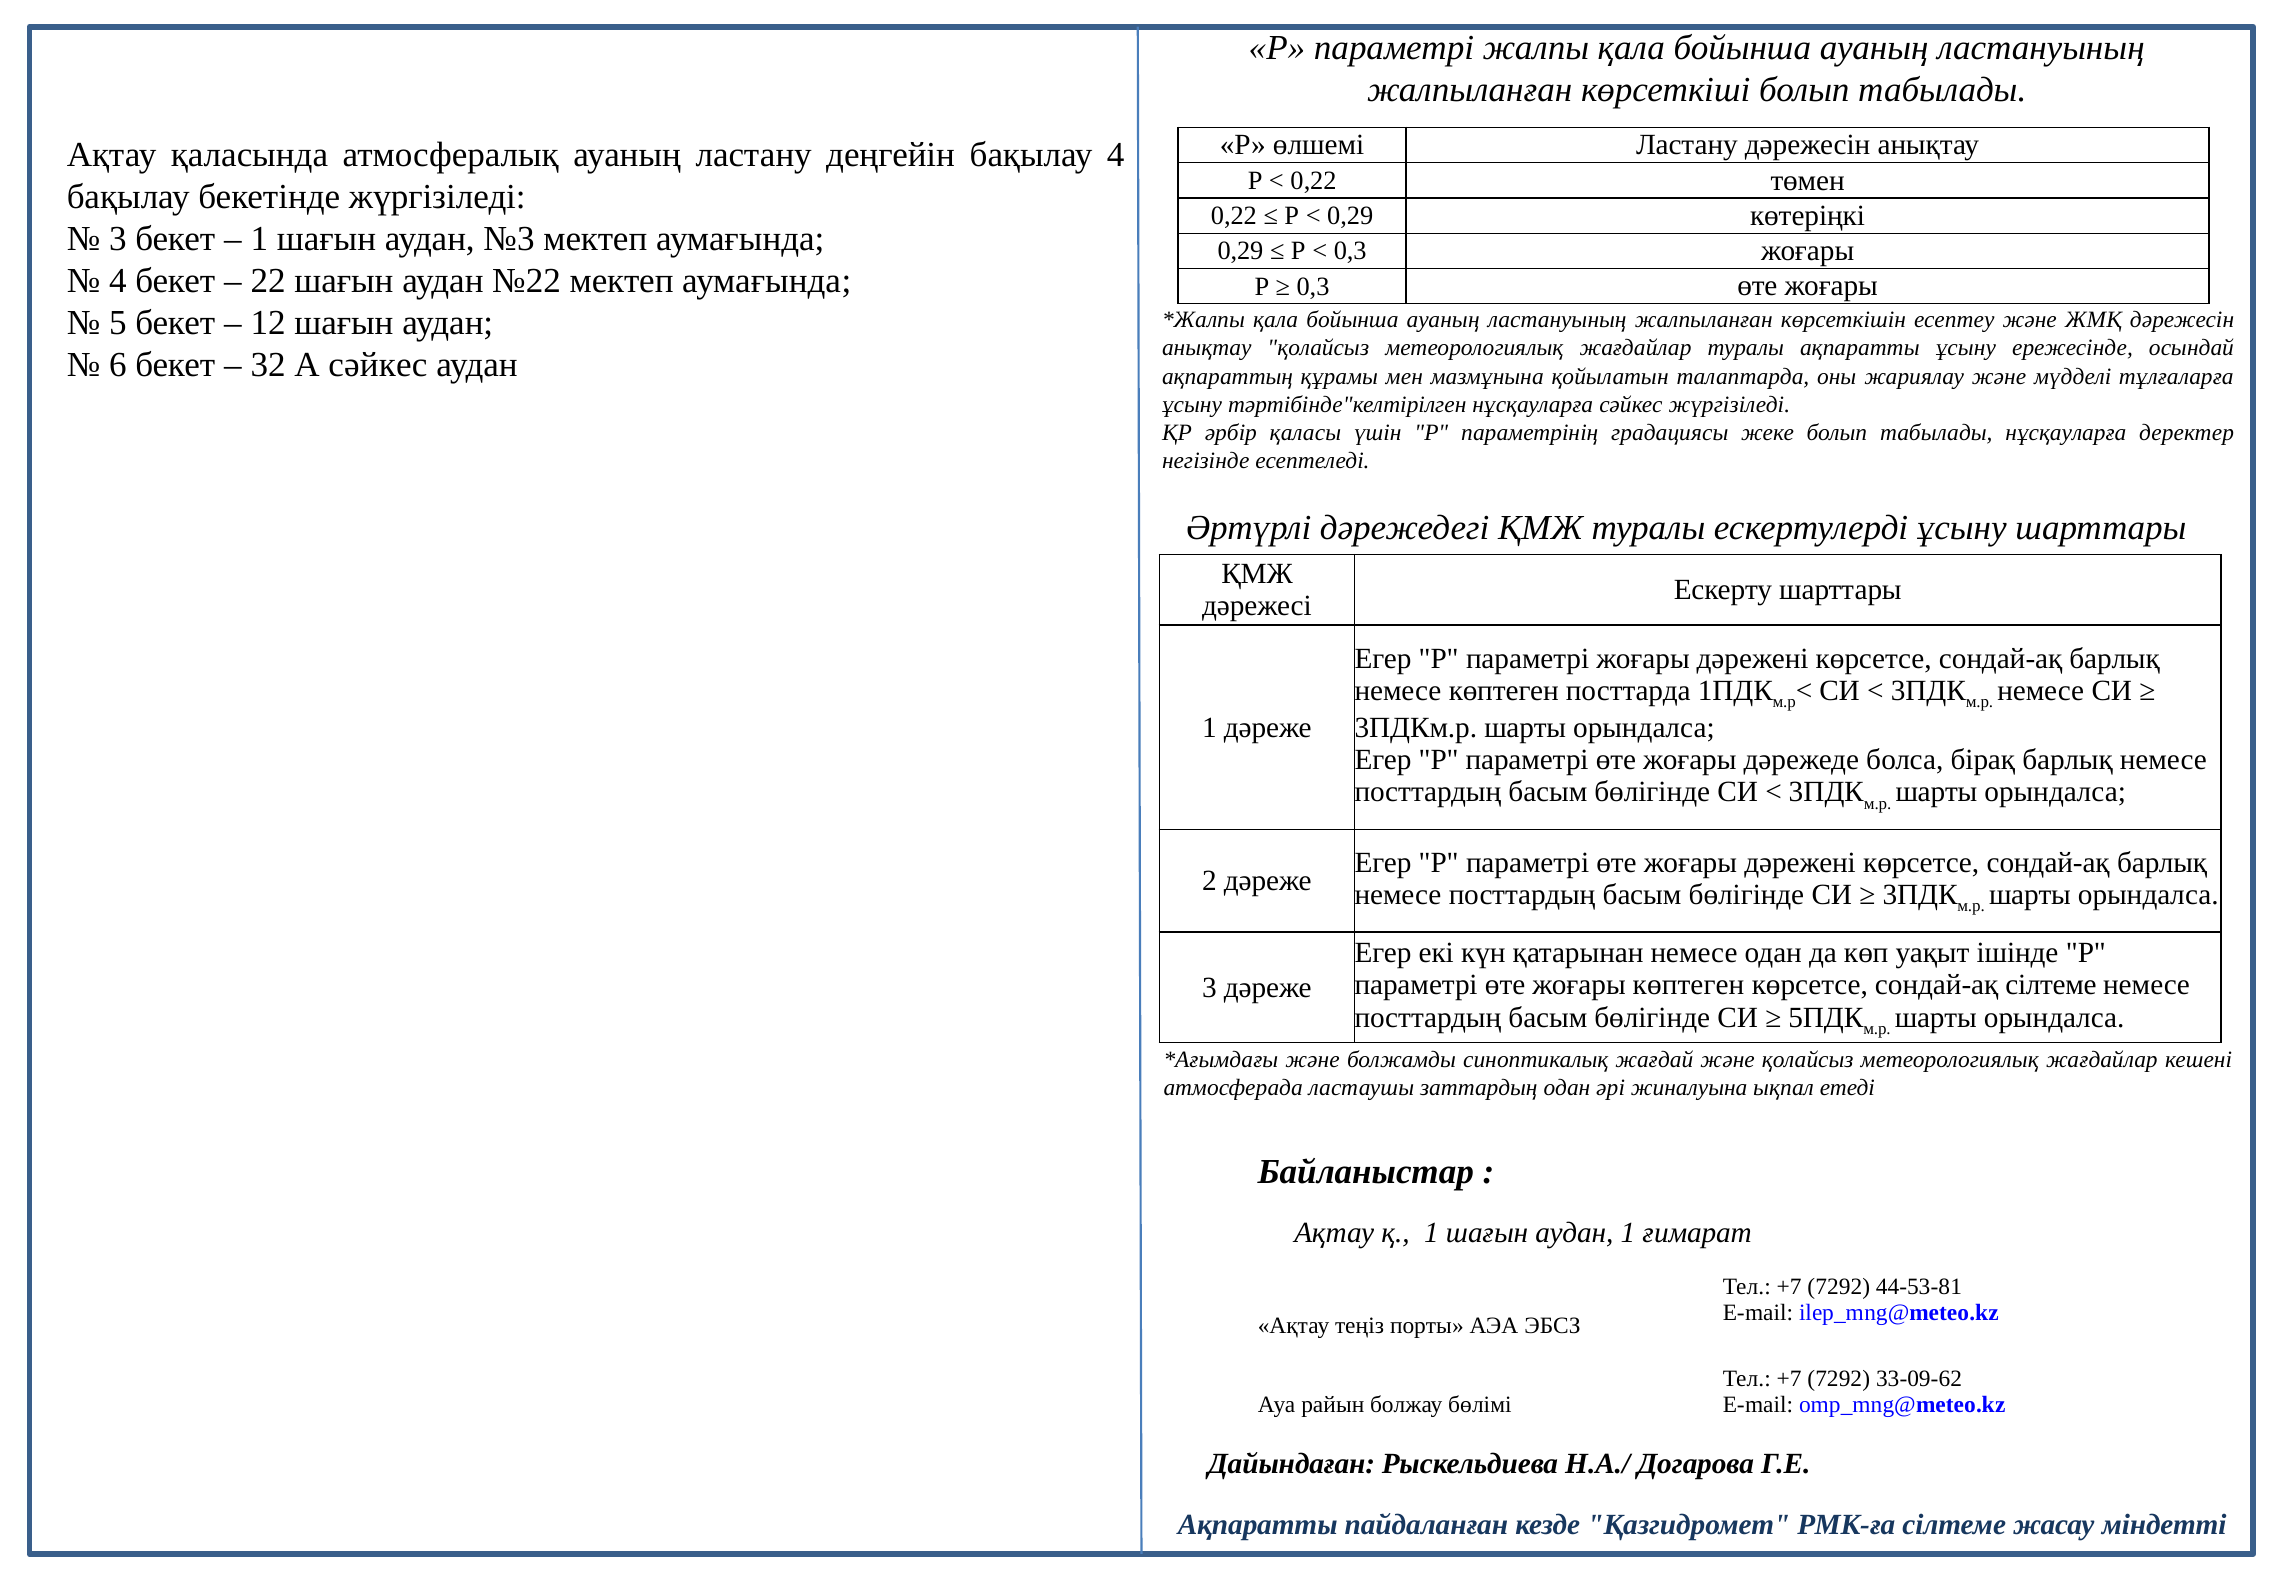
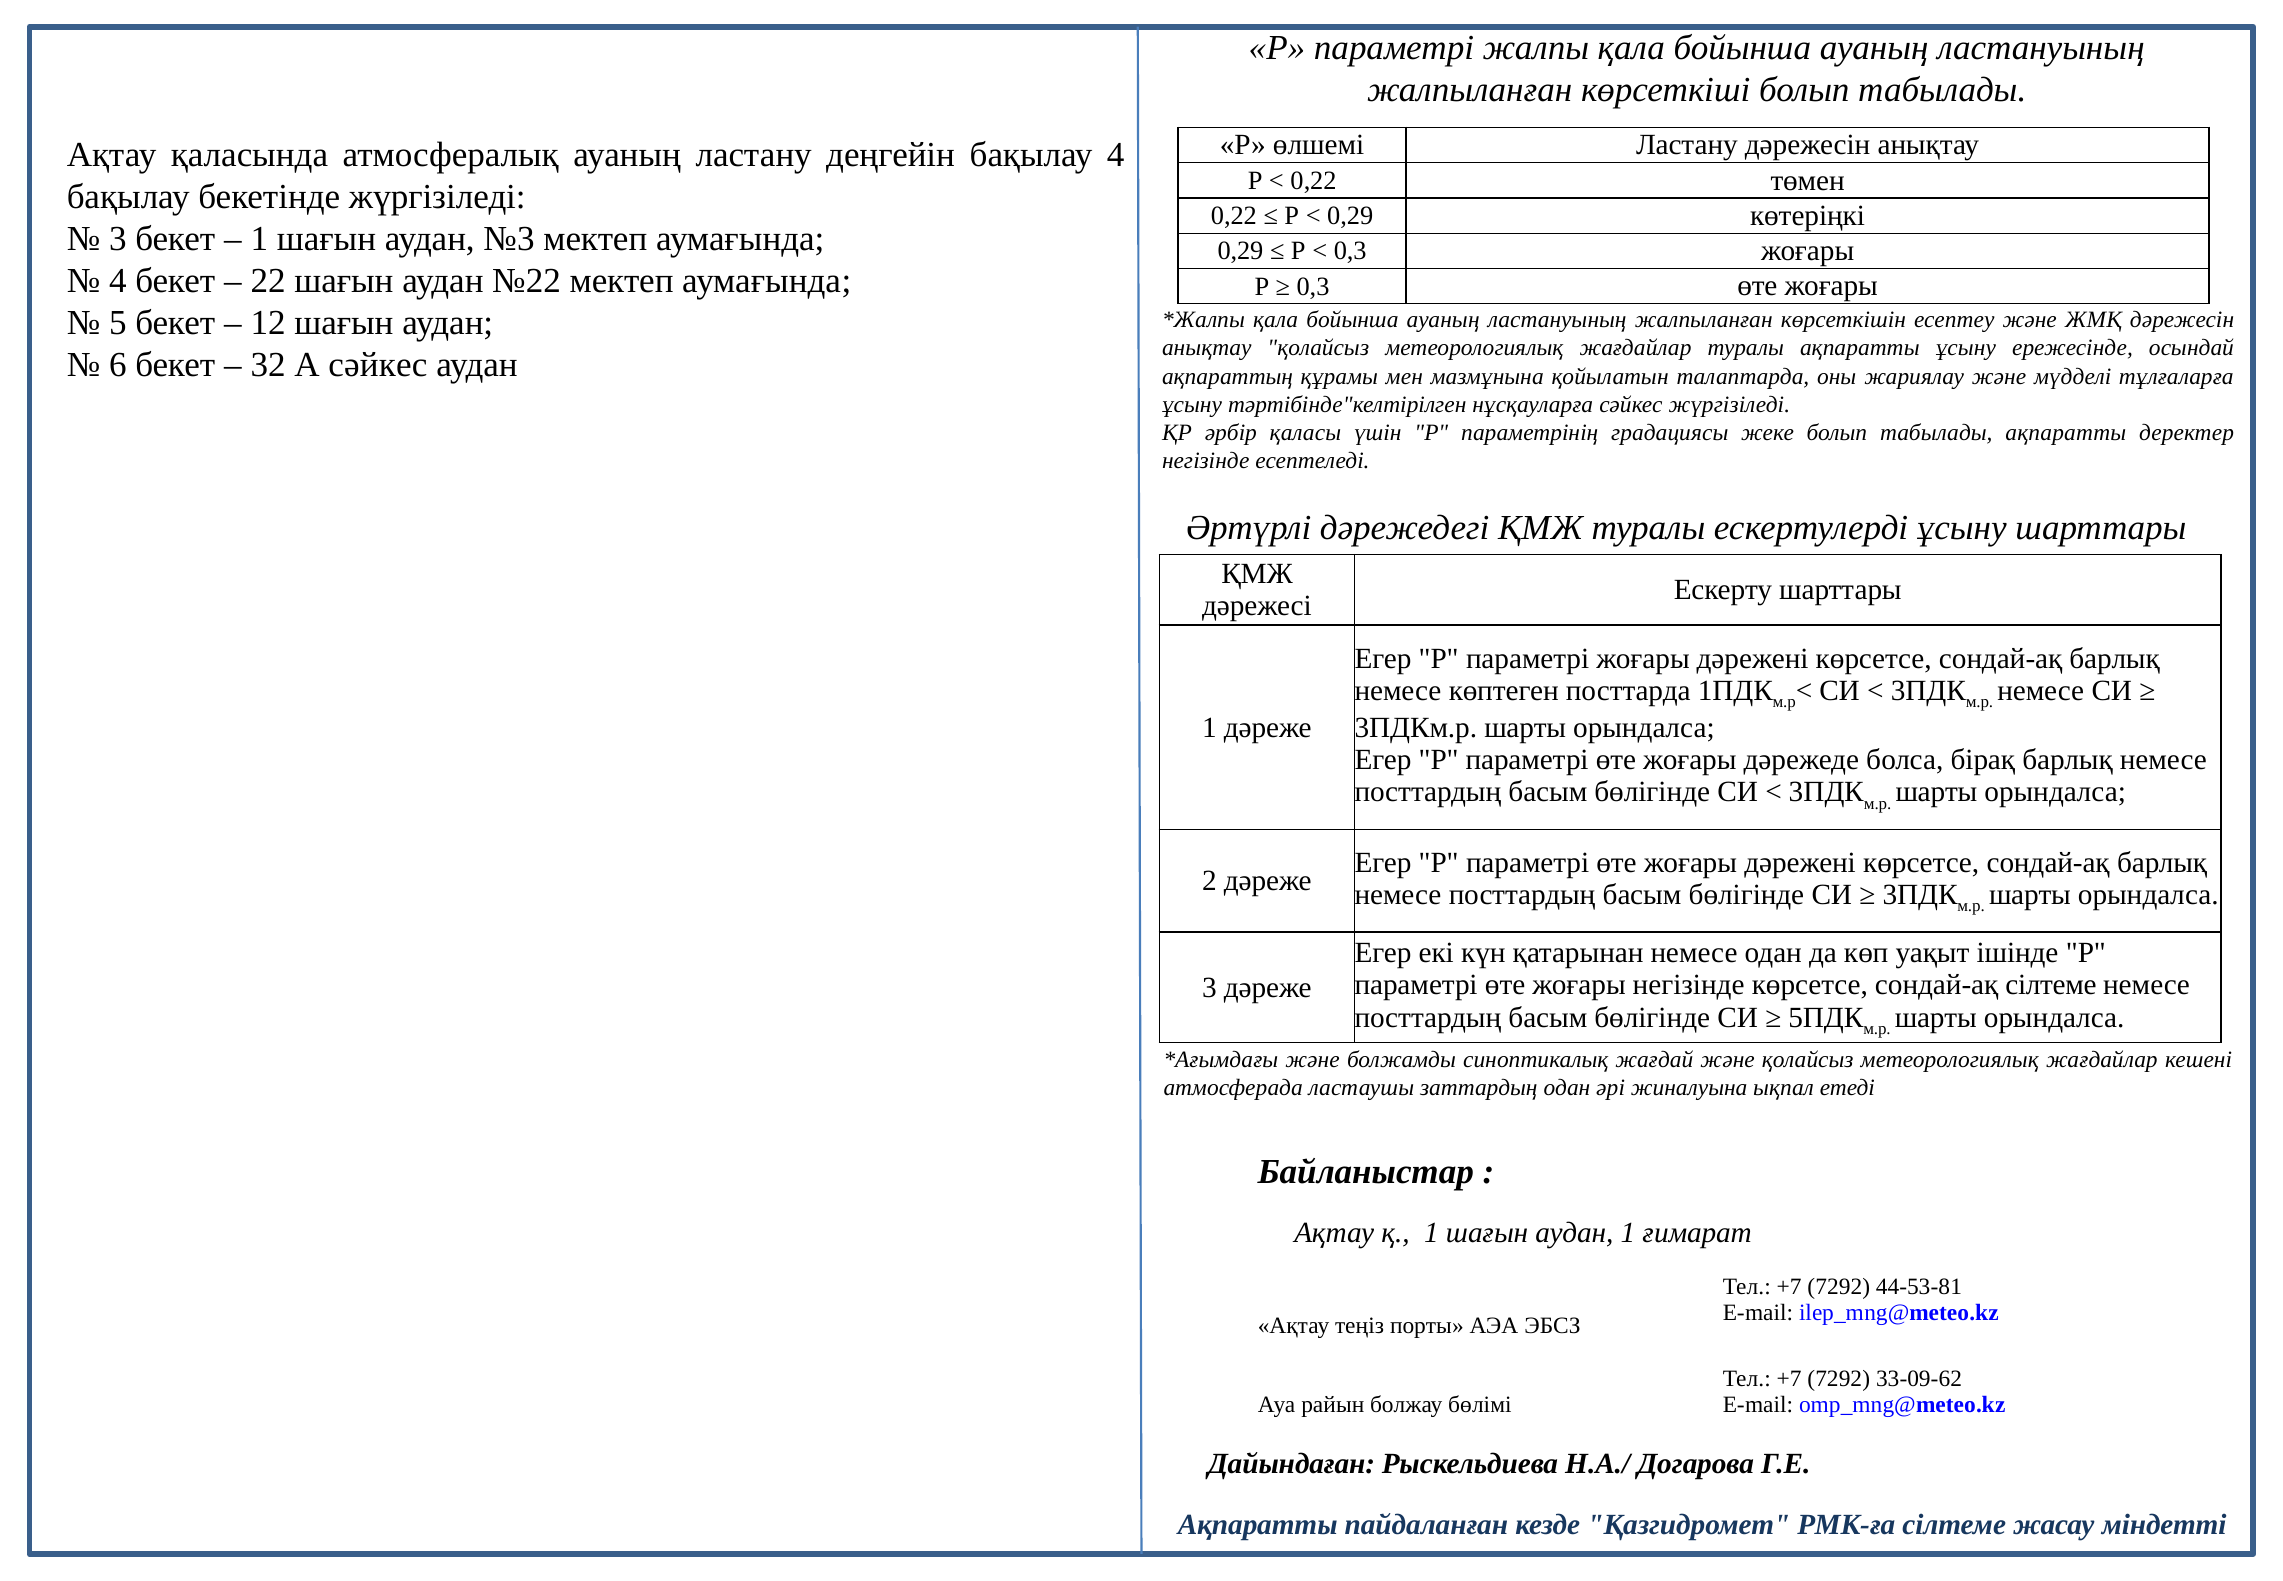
табылады нұсқауларға: нұсқауларға -> ақпаратты (2066, 432)
жоғары көптеген: көптеген -> негізінде (1689, 985)
